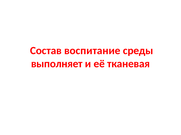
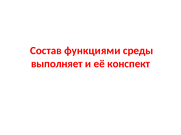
воспитание: воспитание -> функциями (92, 51)
тканевая: тканевая -> конспект (129, 64)
